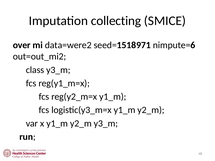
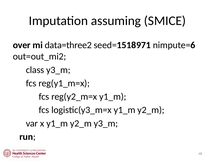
collecting: collecting -> assuming (116, 21)
data=were2: data=were2 -> data=three2 (68, 45)
